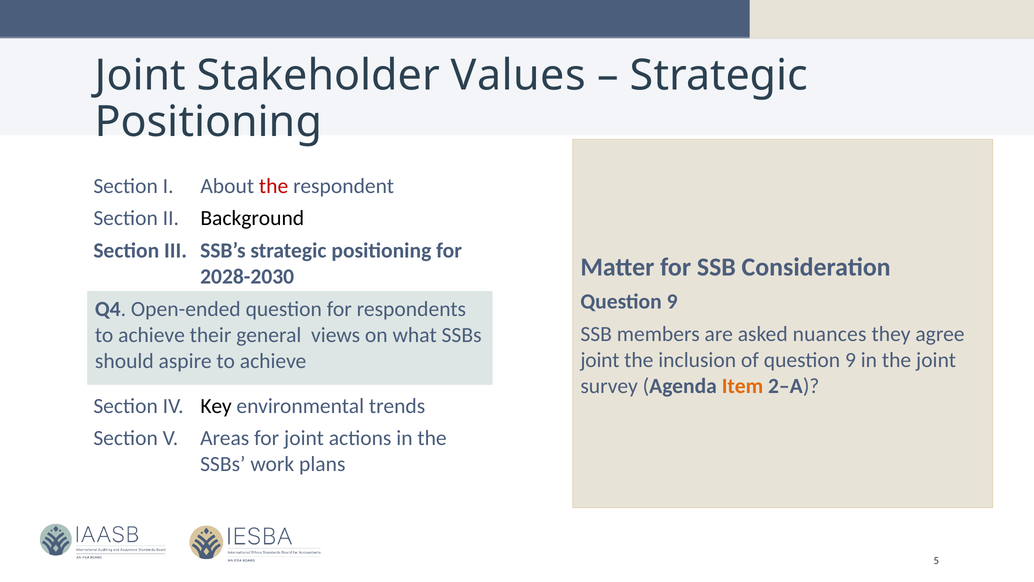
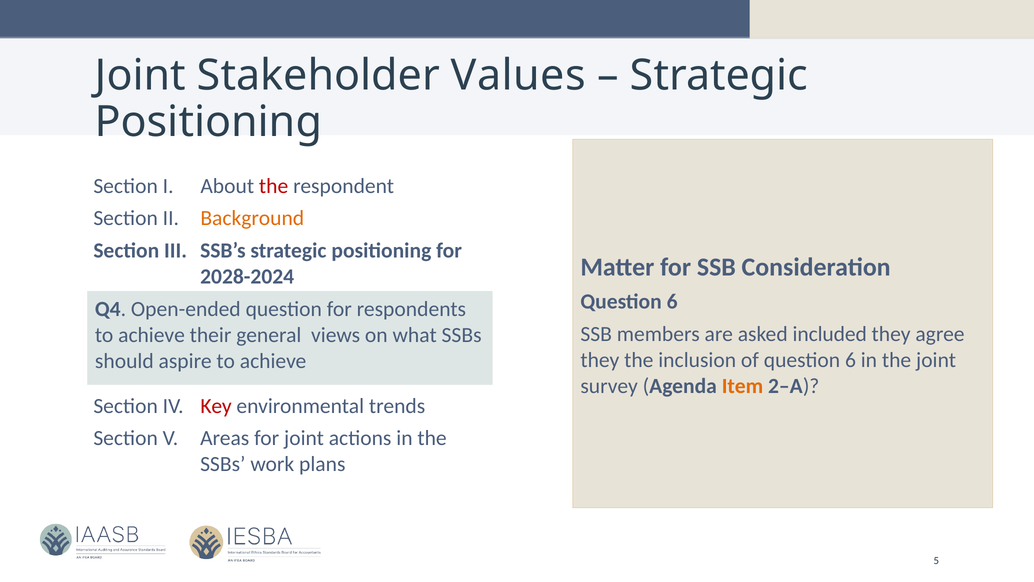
Background colour: black -> orange (252, 218)
2028-2030: 2028-2030 -> 2028-2024 (247, 276)
9: 9 -> 6 (672, 302)
nuances: nuances -> included (830, 334)
joint: joint -> they (600, 360)
of question 9: 9 -> 6 (851, 360)
Key colour: black -> red (216, 406)
